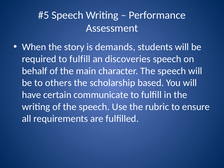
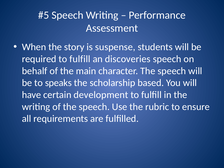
demands: demands -> suspense (115, 47)
others: others -> speaks (58, 83)
communicate: communicate -> development (101, 95)
